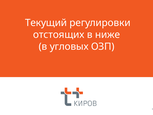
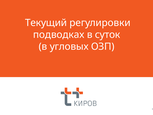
отстоящих: отстоящих -> подводках (59, 35)
ниже: ниже -> суток (108, 35)
